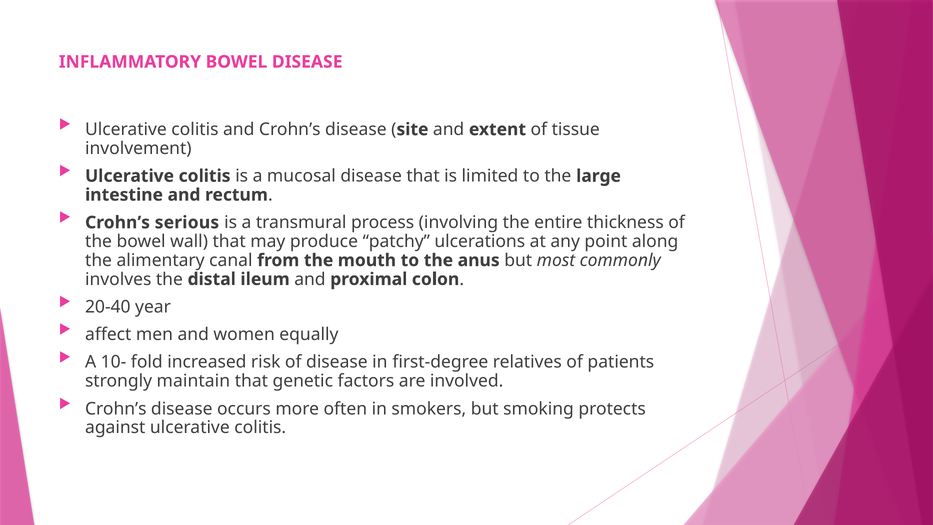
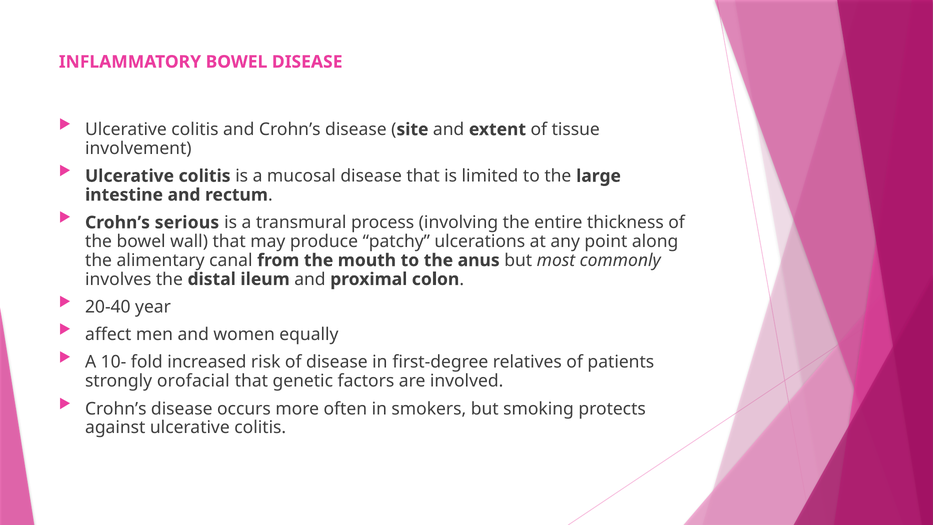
maintain: maintain -> orofacial (193, 381)
